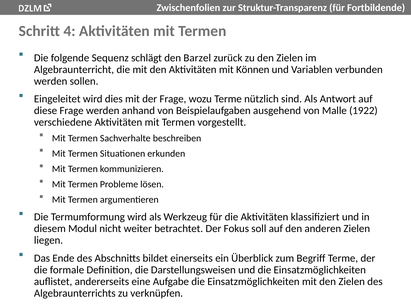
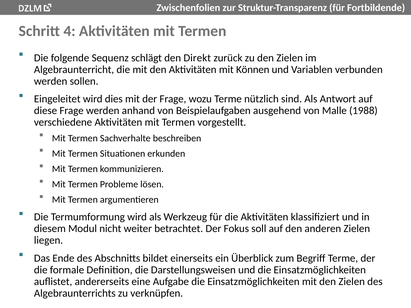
Barzel: Barzel -> Direkt (197, 58)
1922: 1922 -> 1988 (363, 111)
